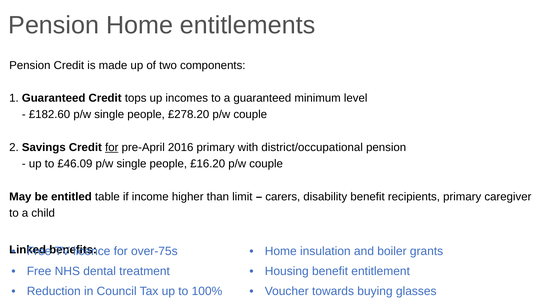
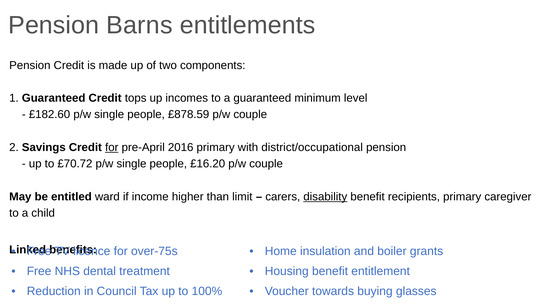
Pension Home: Home -> Barns (139, 25)
£278.20: £278.20 -> £878.59 (189, 115)
£46.09: £46.09 -> £70.72 (75, 164)
table: table -> ward (107, 197)
disability underline: none -> present (325, 197)
